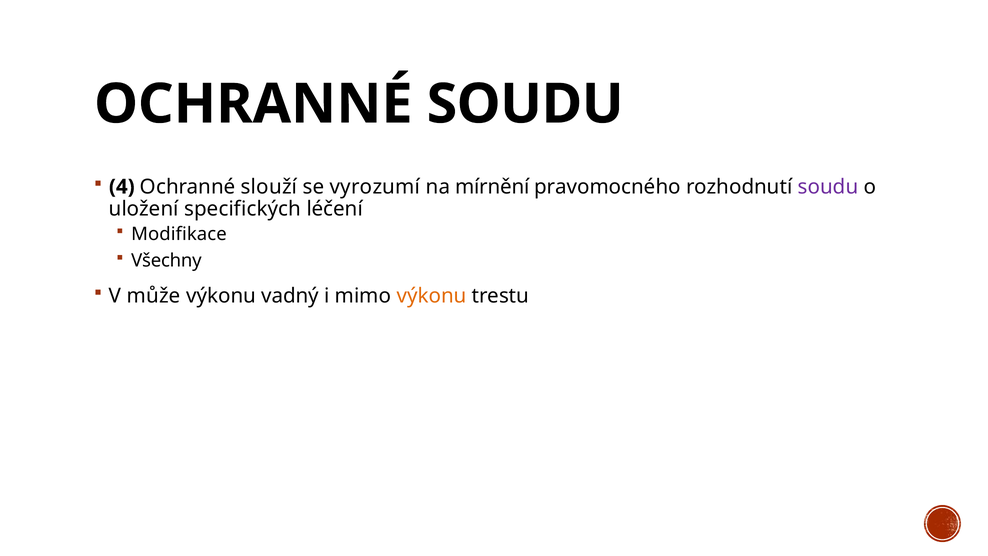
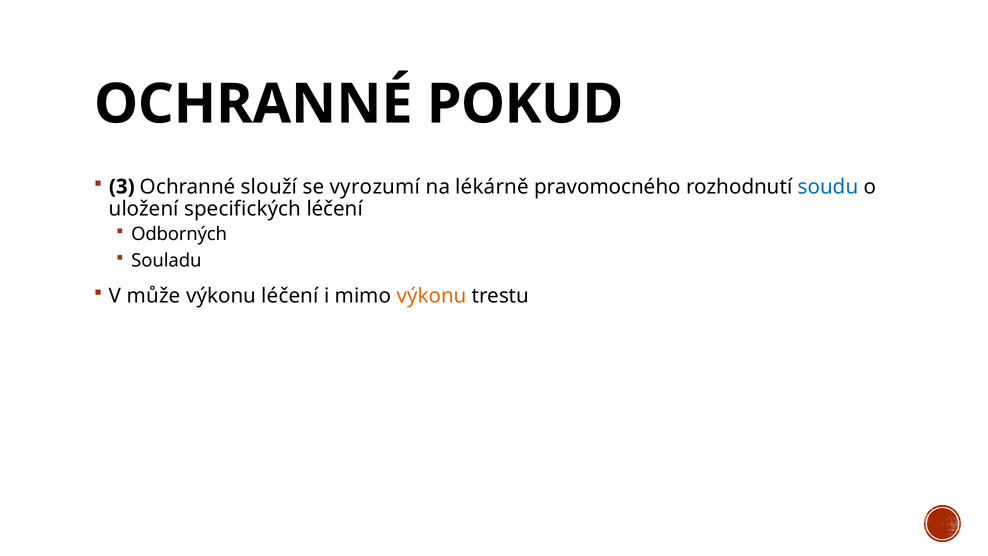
OCHRANNÉ SOUDU: SOUDU -> POKUD (525, 104)
4: 4 -> 3 (122, 187)
mírnění: mírnění -> lékárně (492, 187)
soudu colour: purple -> blue (828, 187)
Modifikace: Modifikace -> Odborných (179, 234)
Všechny: Všechny -> Souladu (166, 260)
výkonu vadný: vadný -> léčení (290, 296)
